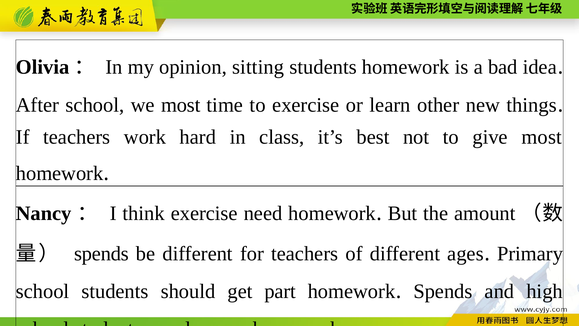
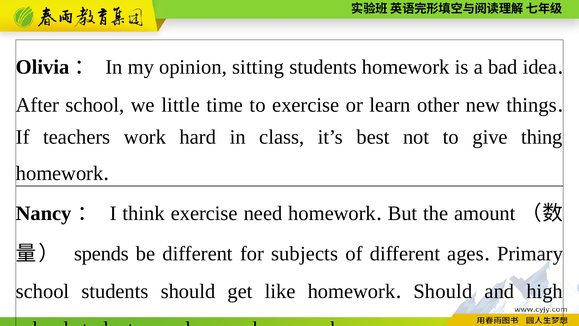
we most: most -> little (181, 105)
give most: most -> thing (542, 137)
for teachers: teachers -> subjects (305, 253)
part: part -> like (280, 291)
Spends: Spends -> Should (443, 291)
